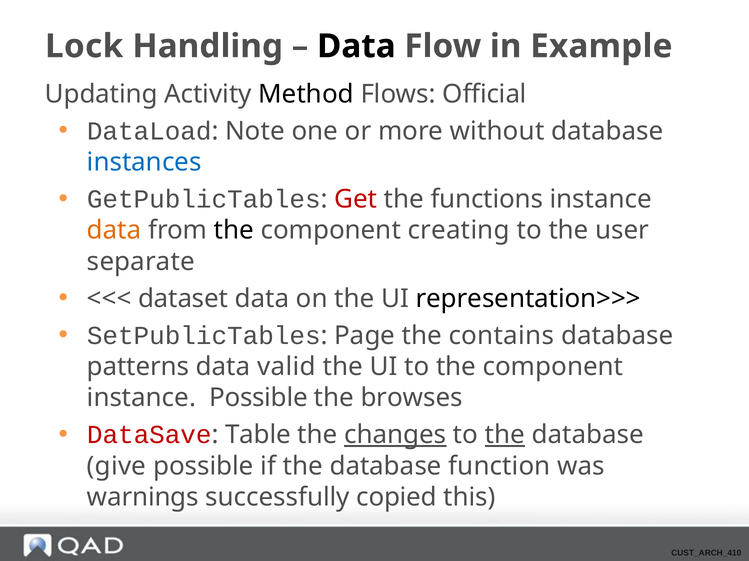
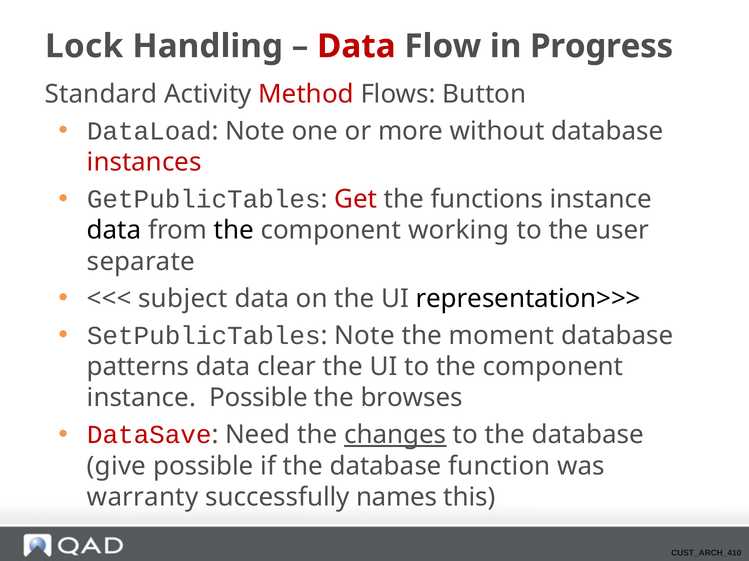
Data colour: black -> red (356, 46)
Example: Example -> Progress (602, 46)
Updating: Updating -> Standard (101, 94)
Method colour: black -> red (306, 94)
Official: Official -> Button (484, 94)
instances colour: blue -> red (144, 162)
data colour: orange -> black (114, 231)
creating: creating -> working (459, 231)
dataset: dataset -> subject (183, 299)
Page: Page -> Note (365, 336)
contains: contains -> moment (501, 336)
valid: valid -> clear (287, 367)
Table: Table -> Need (258, 435)
the underline: present -> none (505, 435)
warnings: warnings -> warranty (143, 498)
copied: copied -> names (397, 498)
